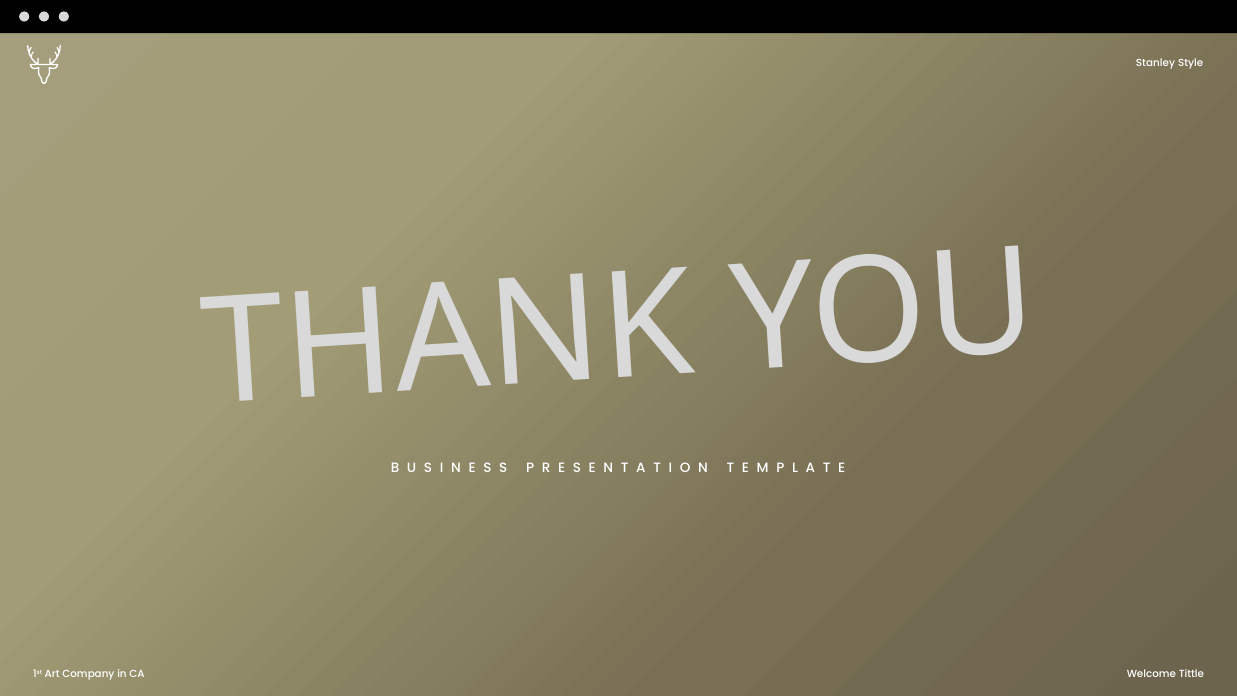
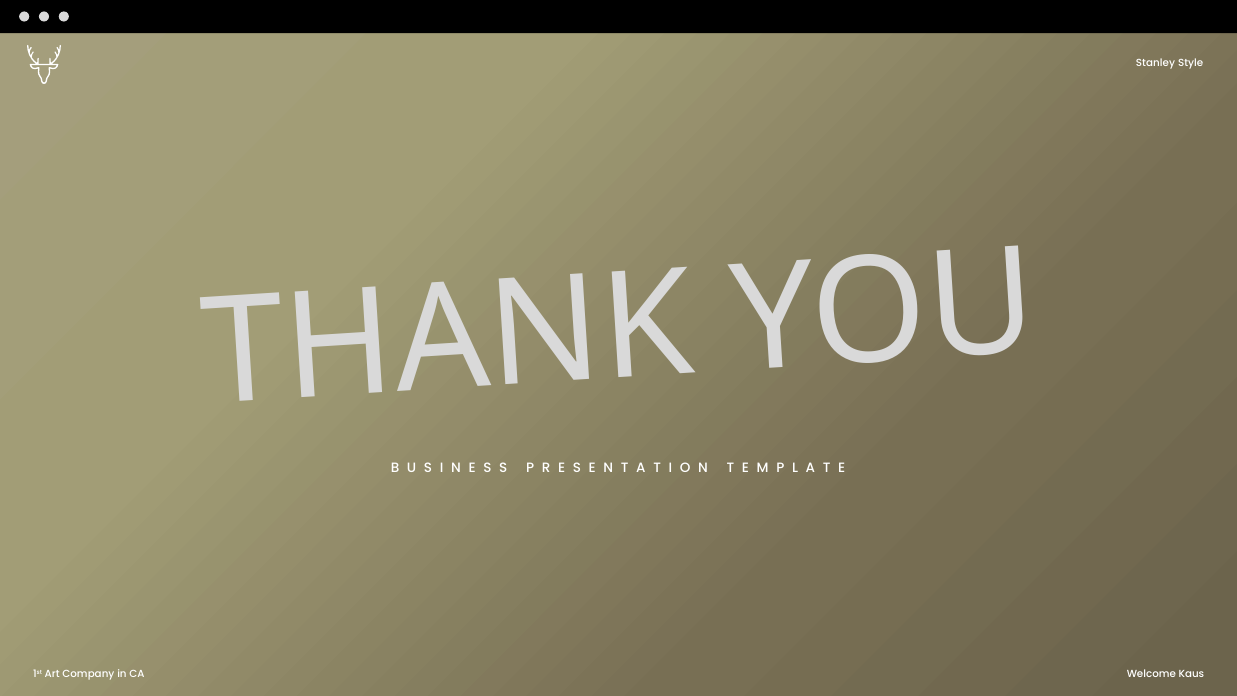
Tittle: Tittle -> Kaus (1191, 674)
